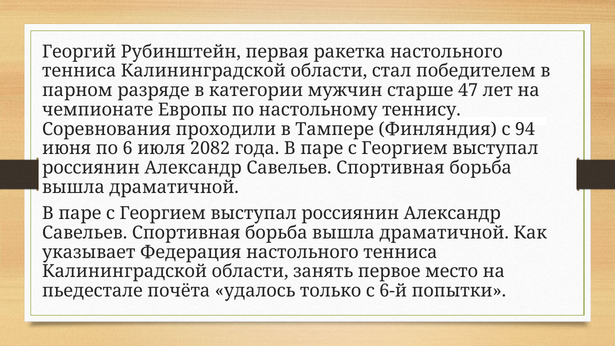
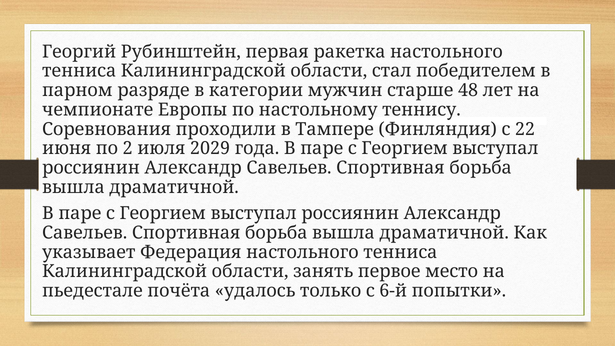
47: 47 -> 48 (468, 90)
94: 94 -> 22 (525, 129)
6: 6 -> 2 (128, 149)
2082: 2082 -> 2029 (210, 149)
